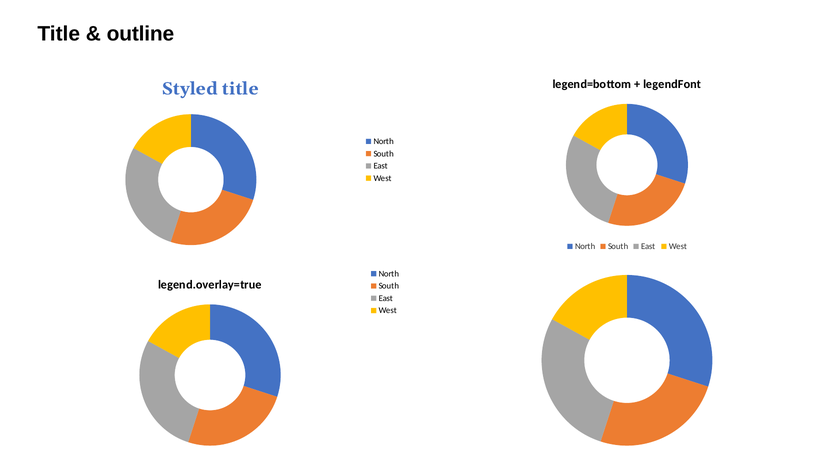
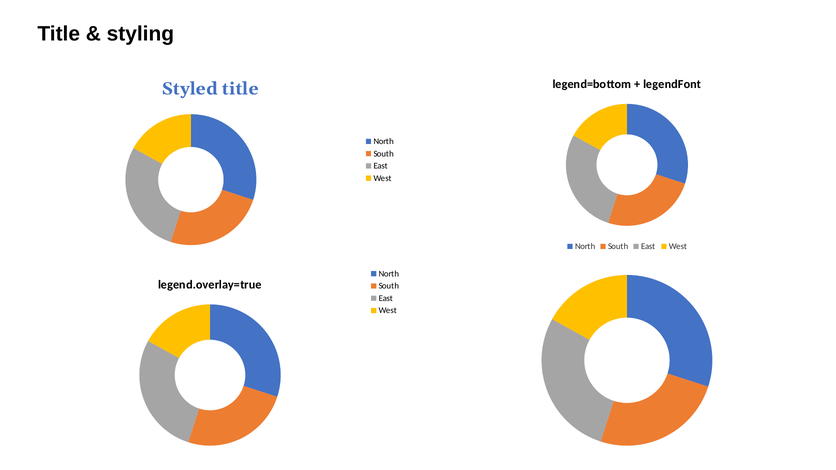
outline: outline -> styling (140, 34)
